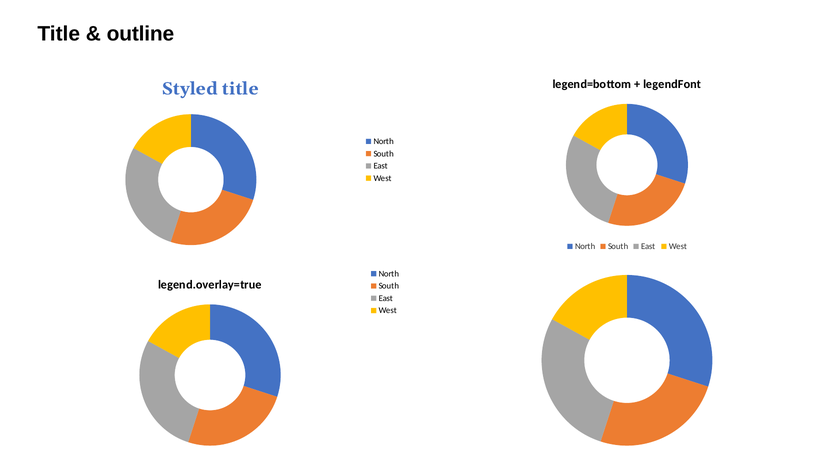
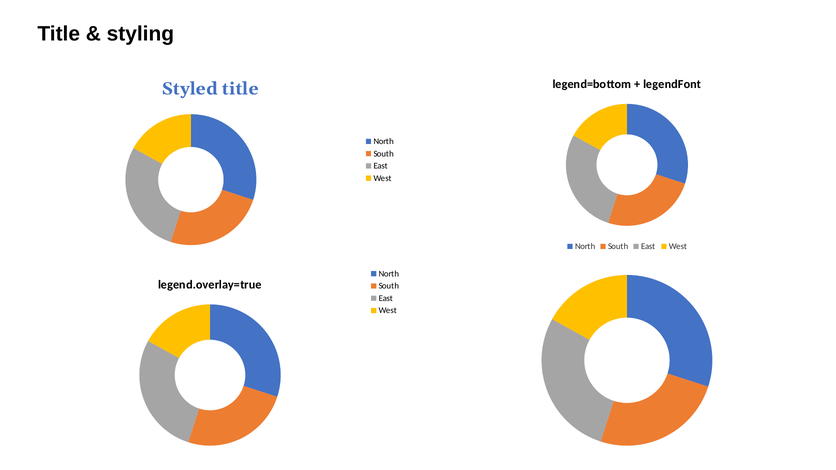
outline: outline -> styling (140, 34)
